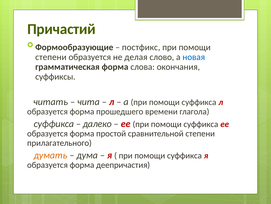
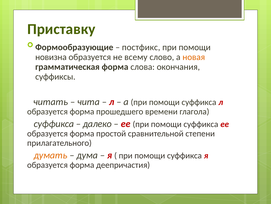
Причастий: Причастий -> Приставку (61, 29)
степени: степени -> новизна (51, 57)
делая: делая -> всему (136, 57)
новая colour: blue -> orange (194, 57)
